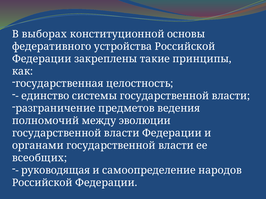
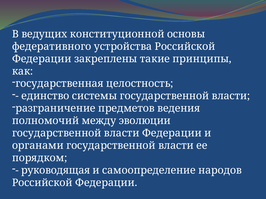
выборах: выборах -> ведущих (44, 34)
всеобщих: всеобщих -> порядком (40, 158)
